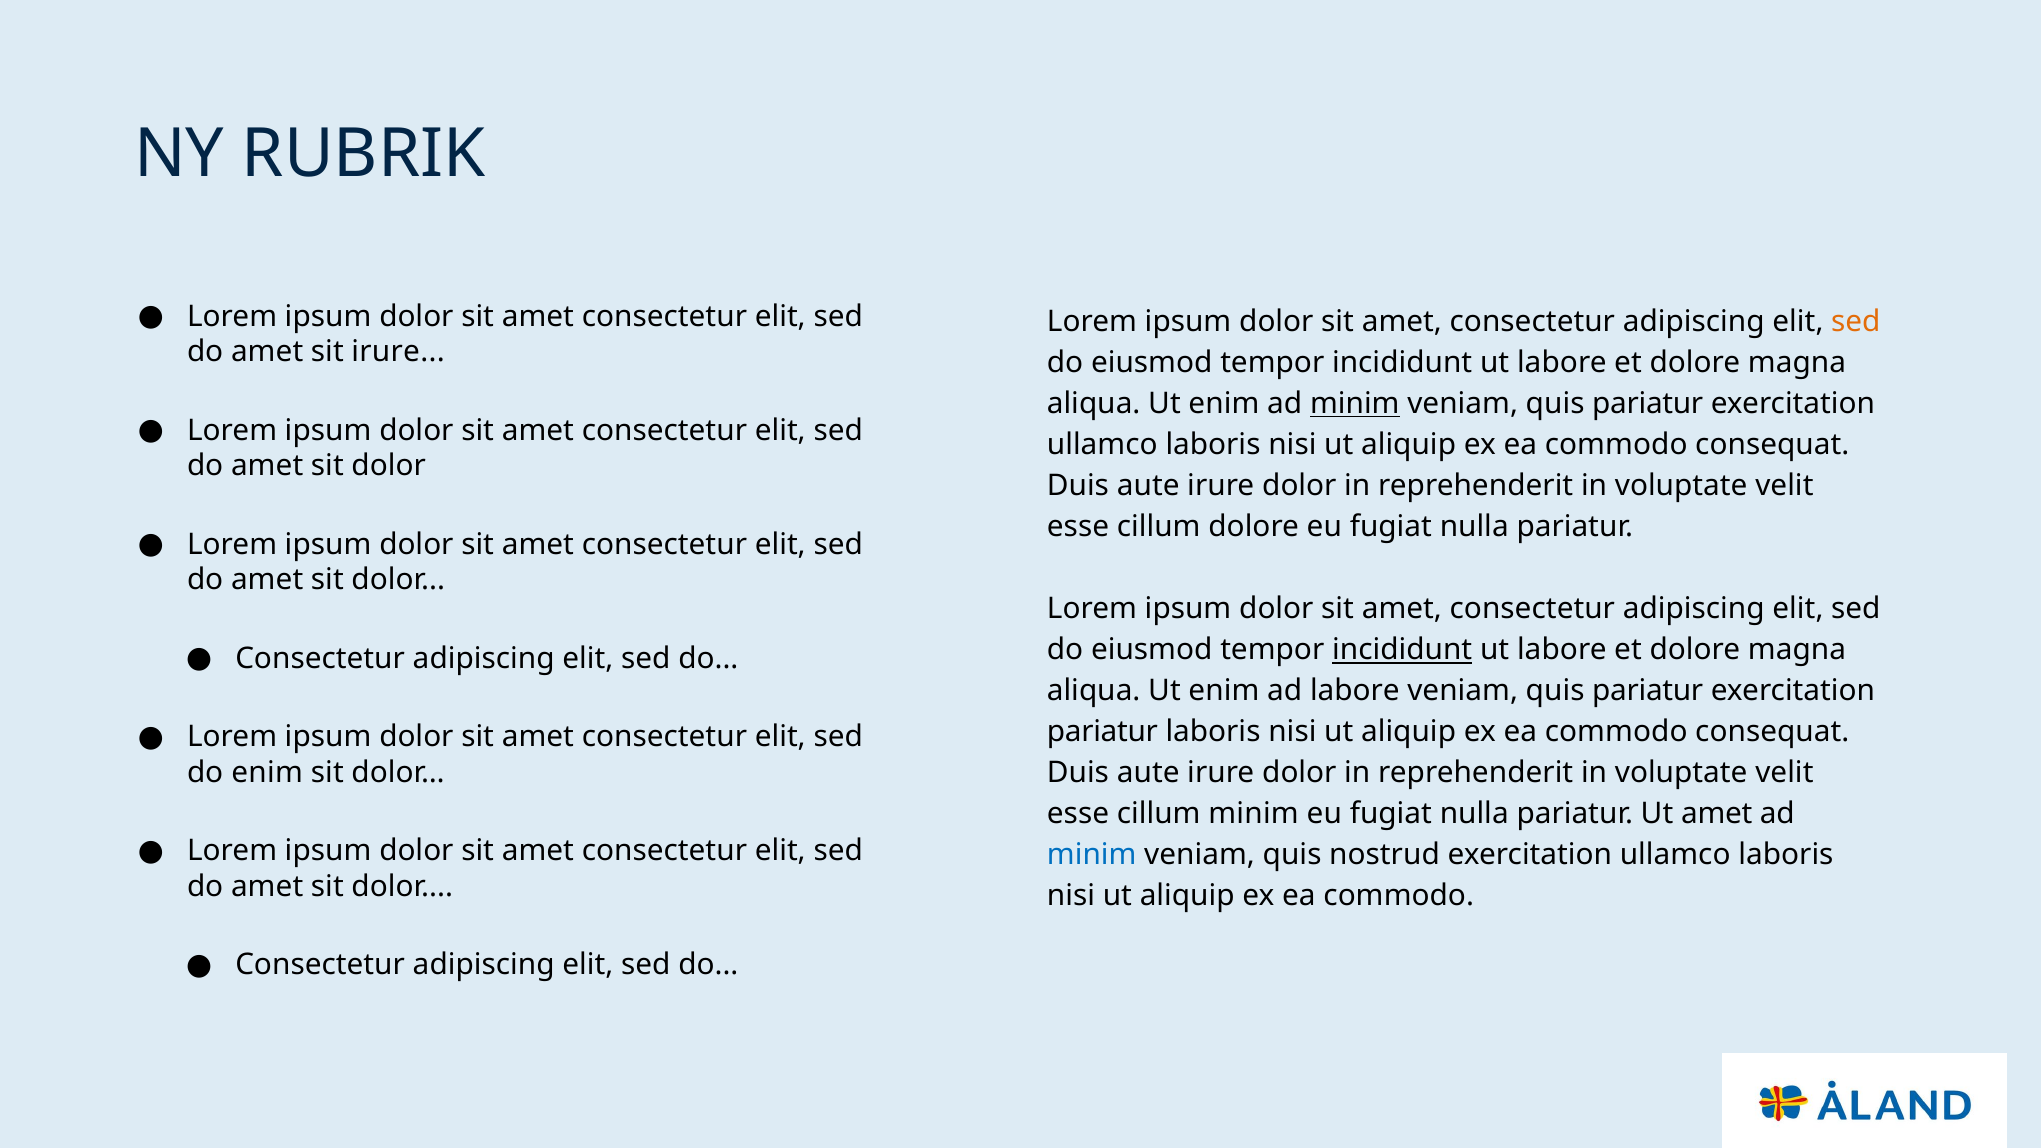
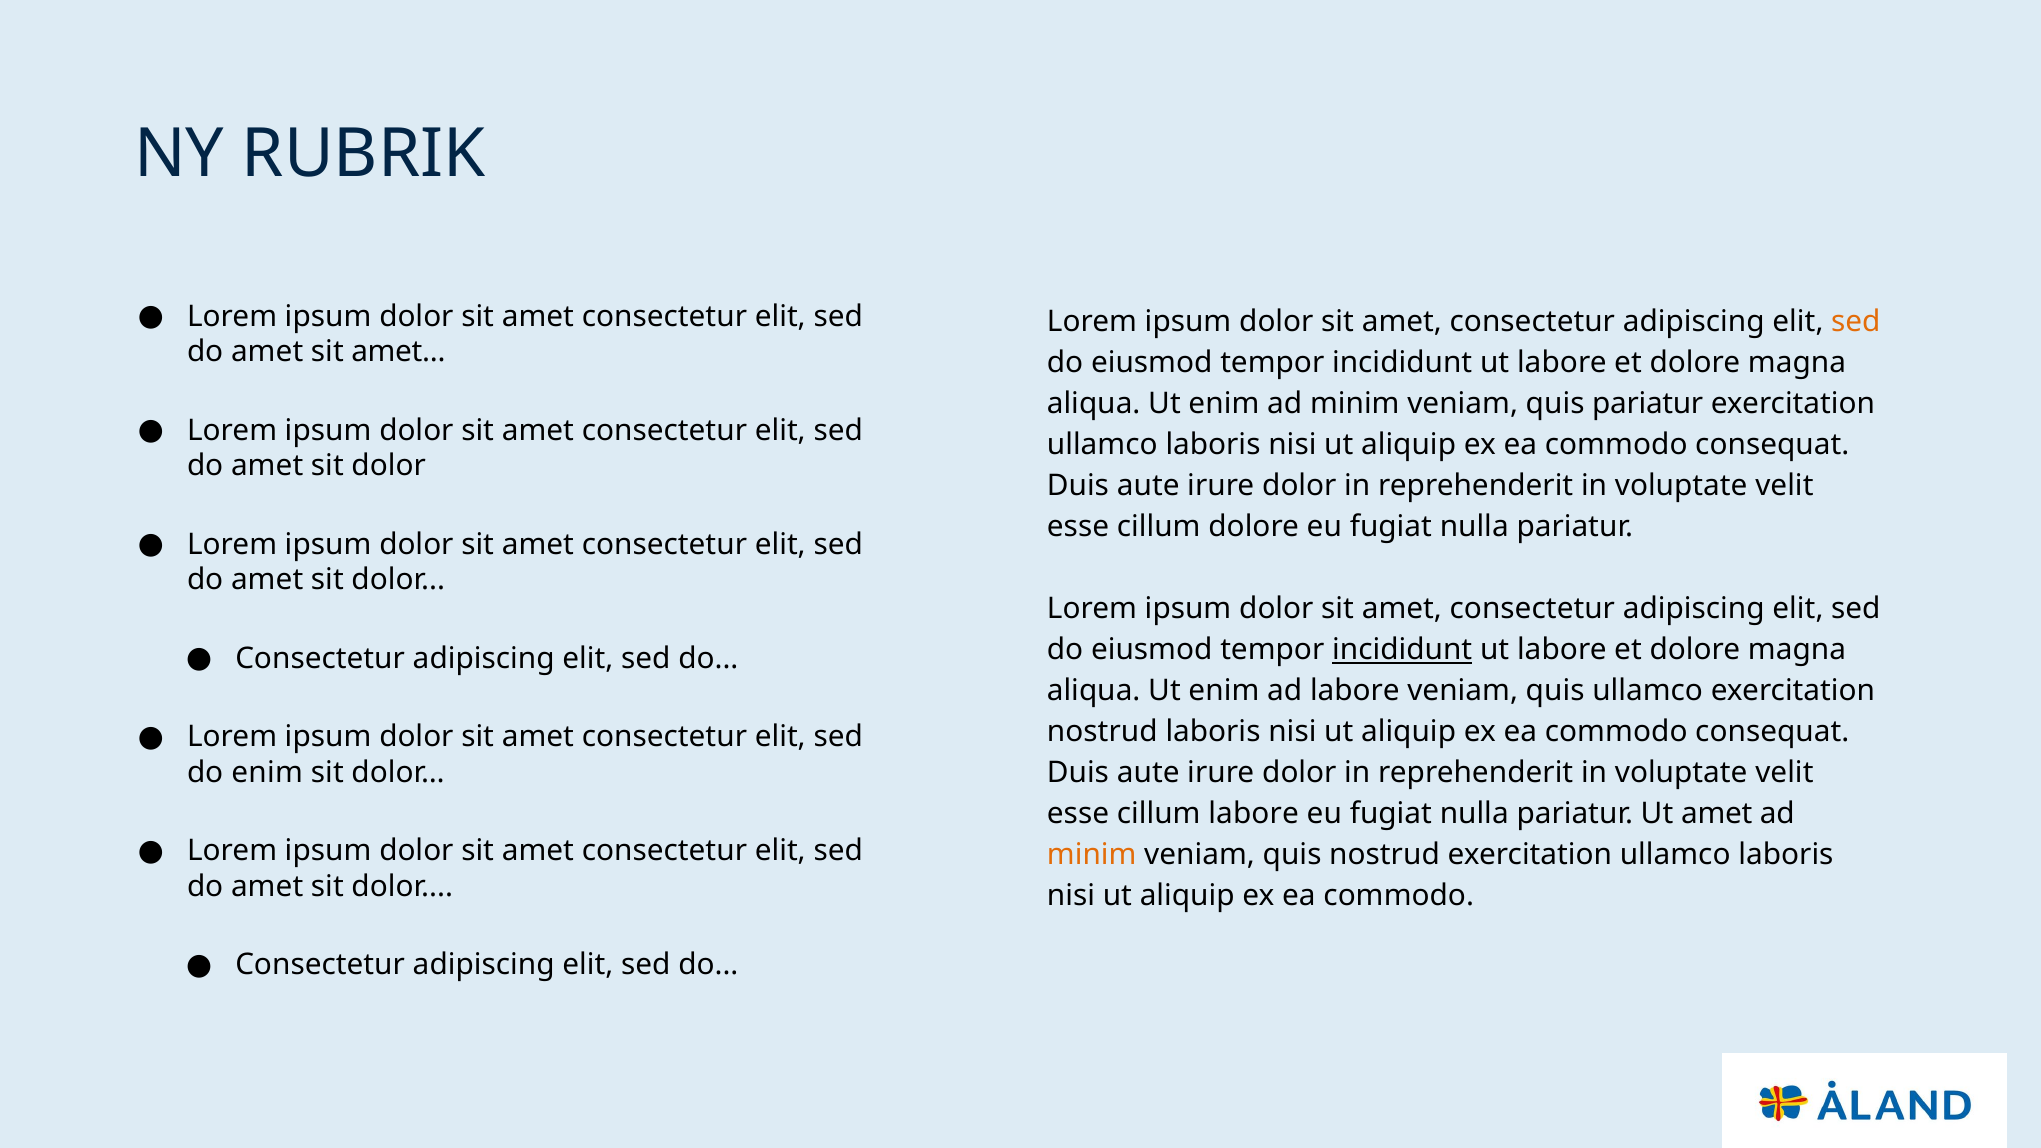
amet sit irure: irure -> amet (398, 352)
minim underline: present -> none (1355, 404)
pariatur: pariatur -> ullamco (1648, 691)
pariatur: pariatur -> nostrud (1102, 732)
cillum minim: minim -> labore (1254, 814)
minim colour: blue -> orange (1092, 855)
